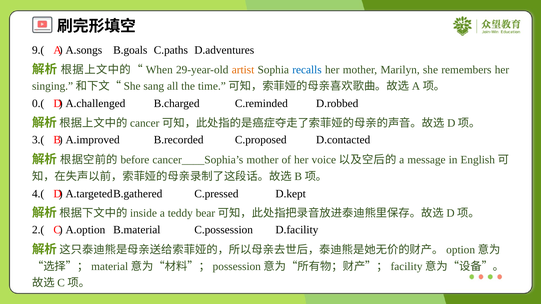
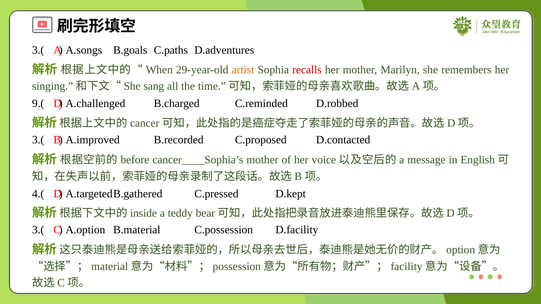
9.(: 9.( -> 3.( (38, 50)
recalls colour: blue -> red (307, 70)
0.(: 0.( -> 9.( (38, 104)
2.(: 2.( -> 3.( (38, 230)
